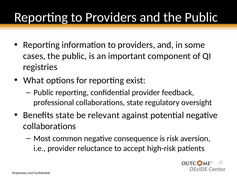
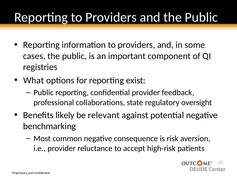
Benefits state: state -> likely (65, 115)
collaborations: collaborations -> benchmarking (50, 126)
